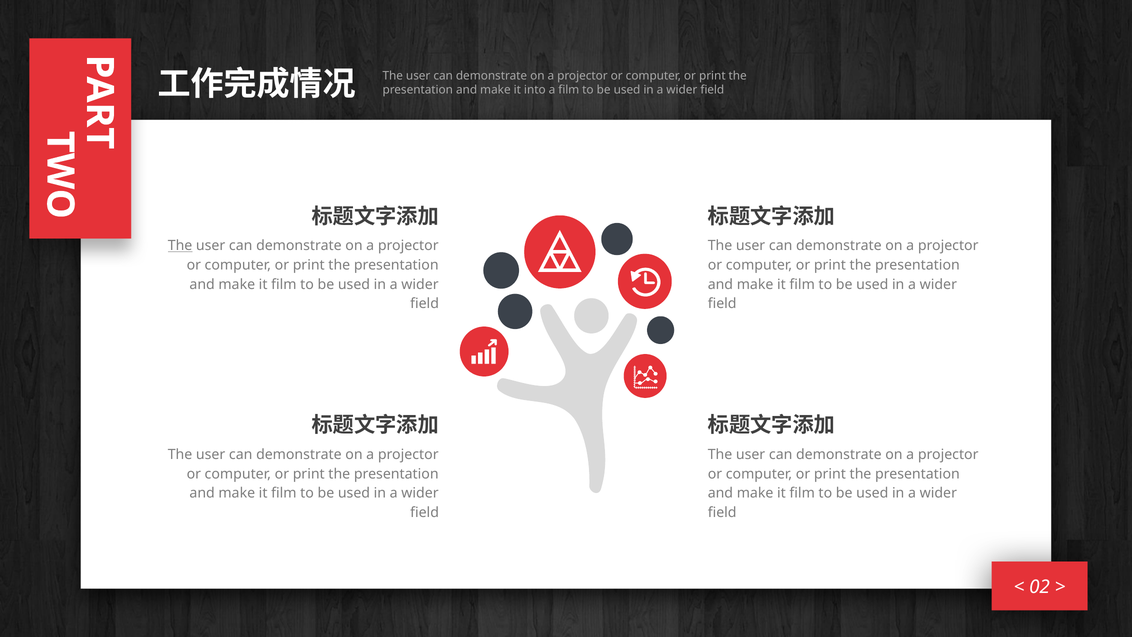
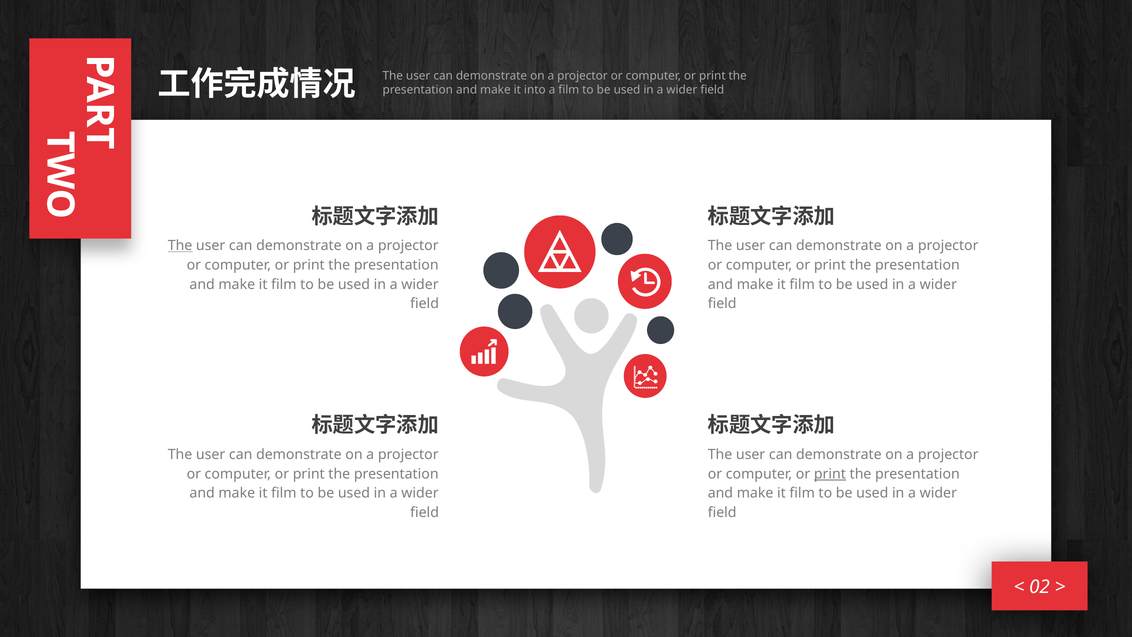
print underline: none -> present (830, 474)
